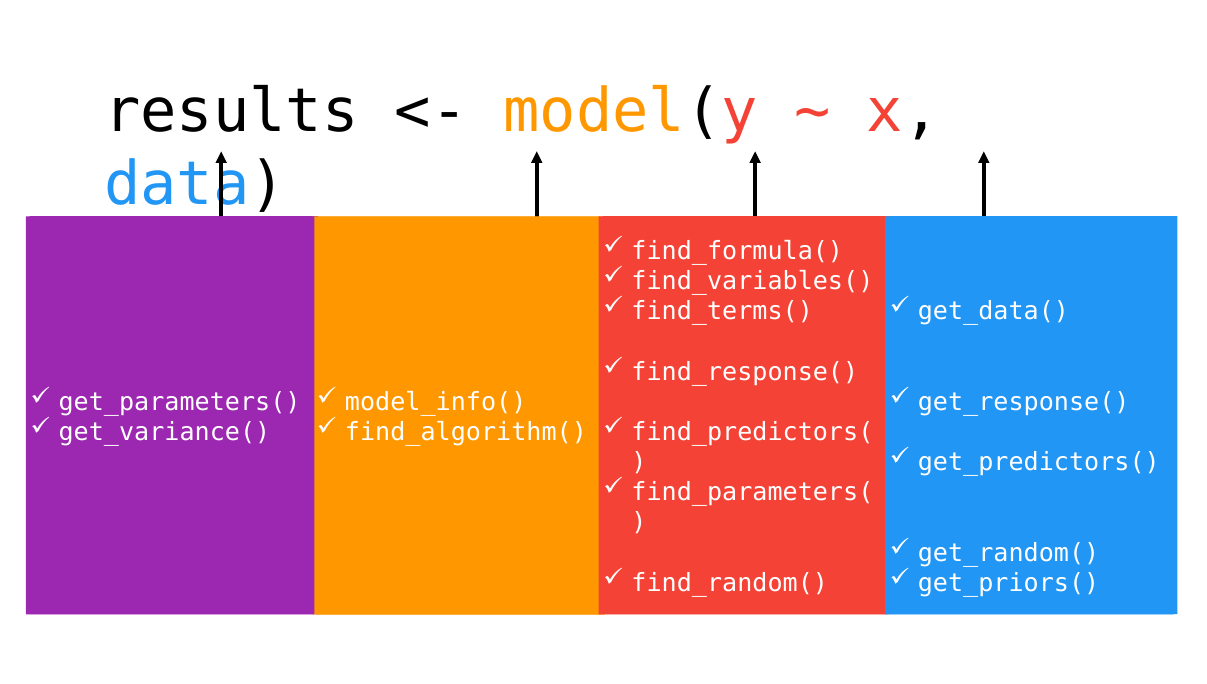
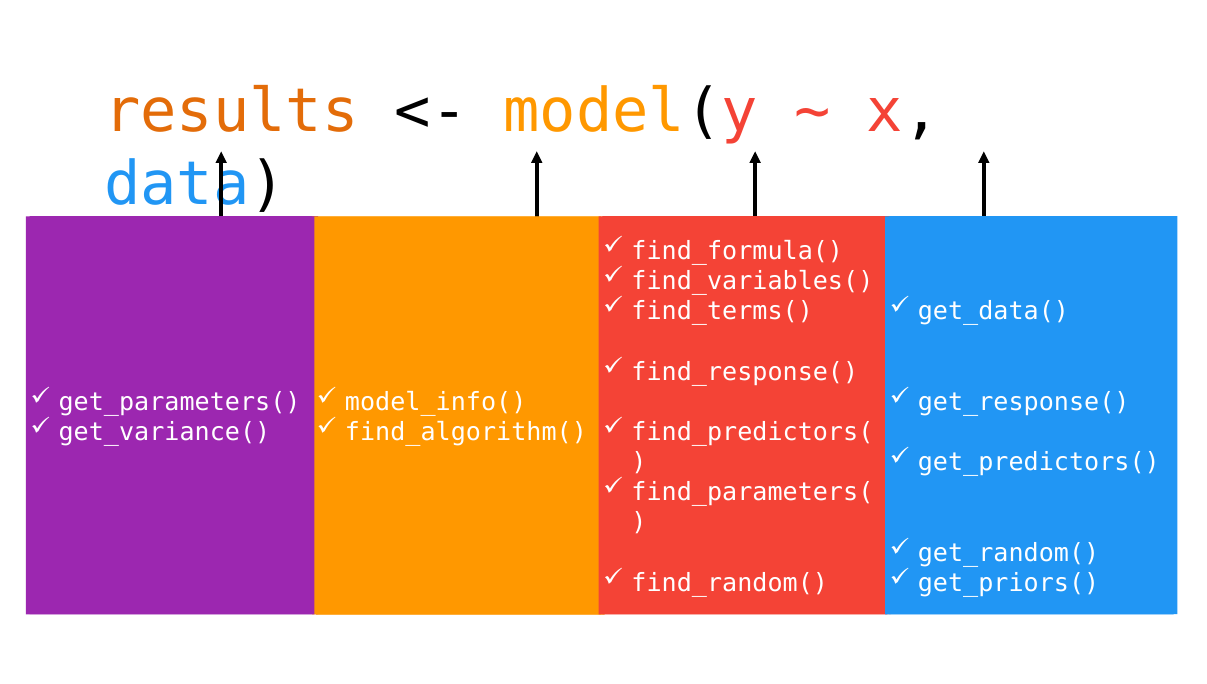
results colour: black -> orange (231, 112)
